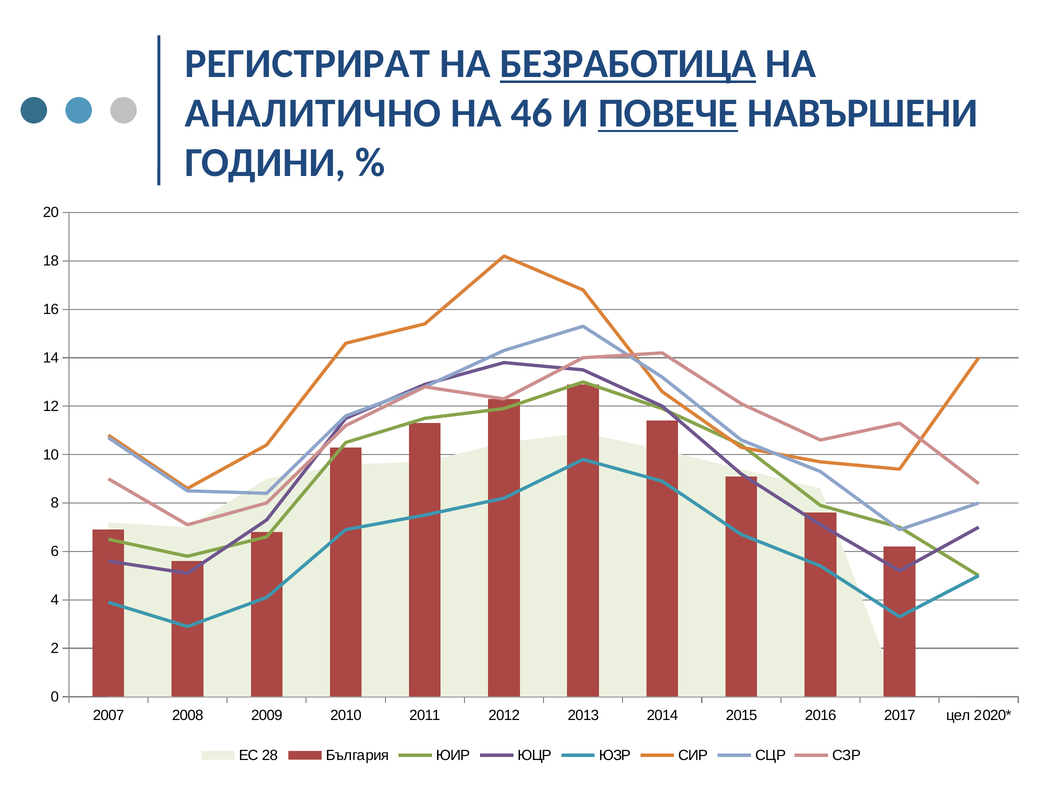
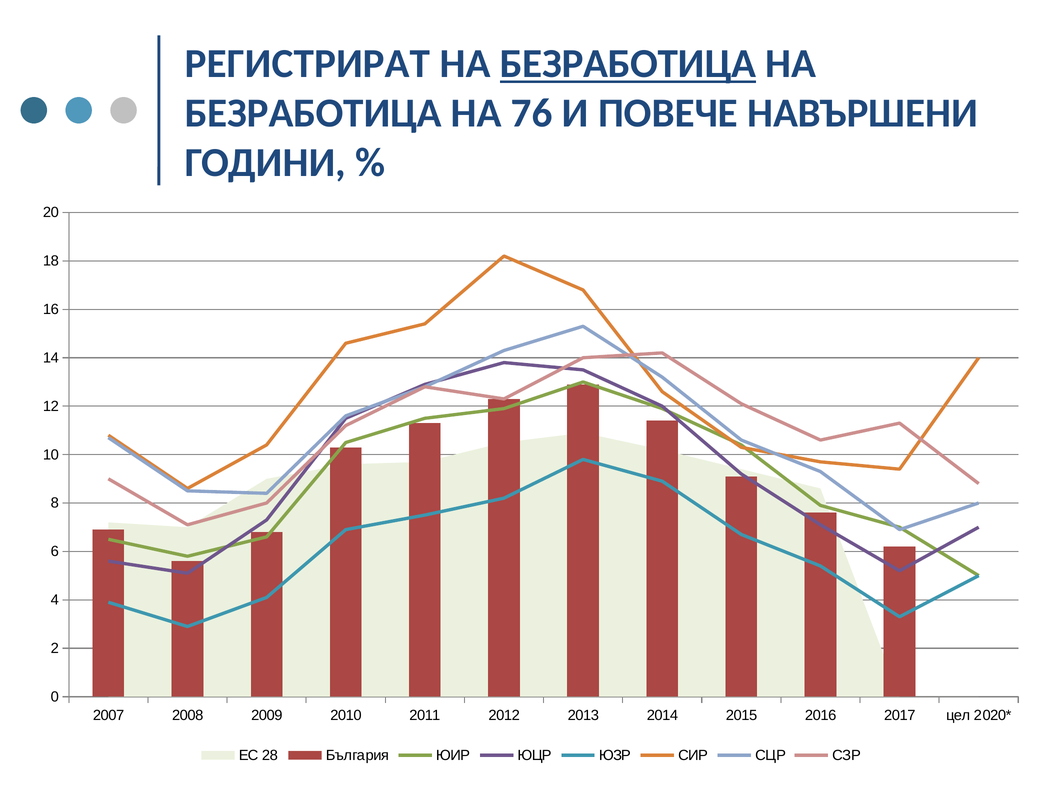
АНАЛИТИЧНО: АНАЛИТИЧНО -> БЕЗРАБОТИЦА (313, 113)
46: 46 -> 76 (532, 113)
ПОВЕЧЕ underline: present -> none (668, 113)
